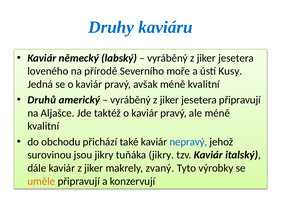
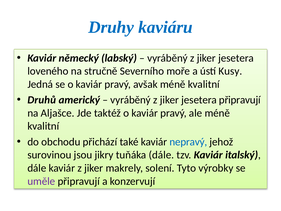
přírodě: přírodě -> stručně (101, 71)
tuňáka jikry: jikry -> dále (161, 155)
zvaný: zvaný -> solení (160, 168)
uměle colour: orange -> purple (41, 181)
